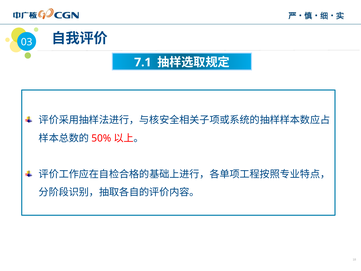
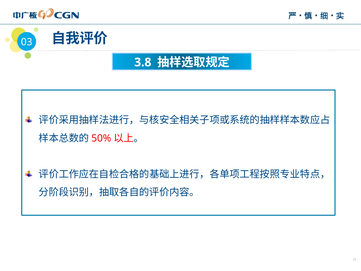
7.1: 7.1 -> 3.8 (143, 62)
